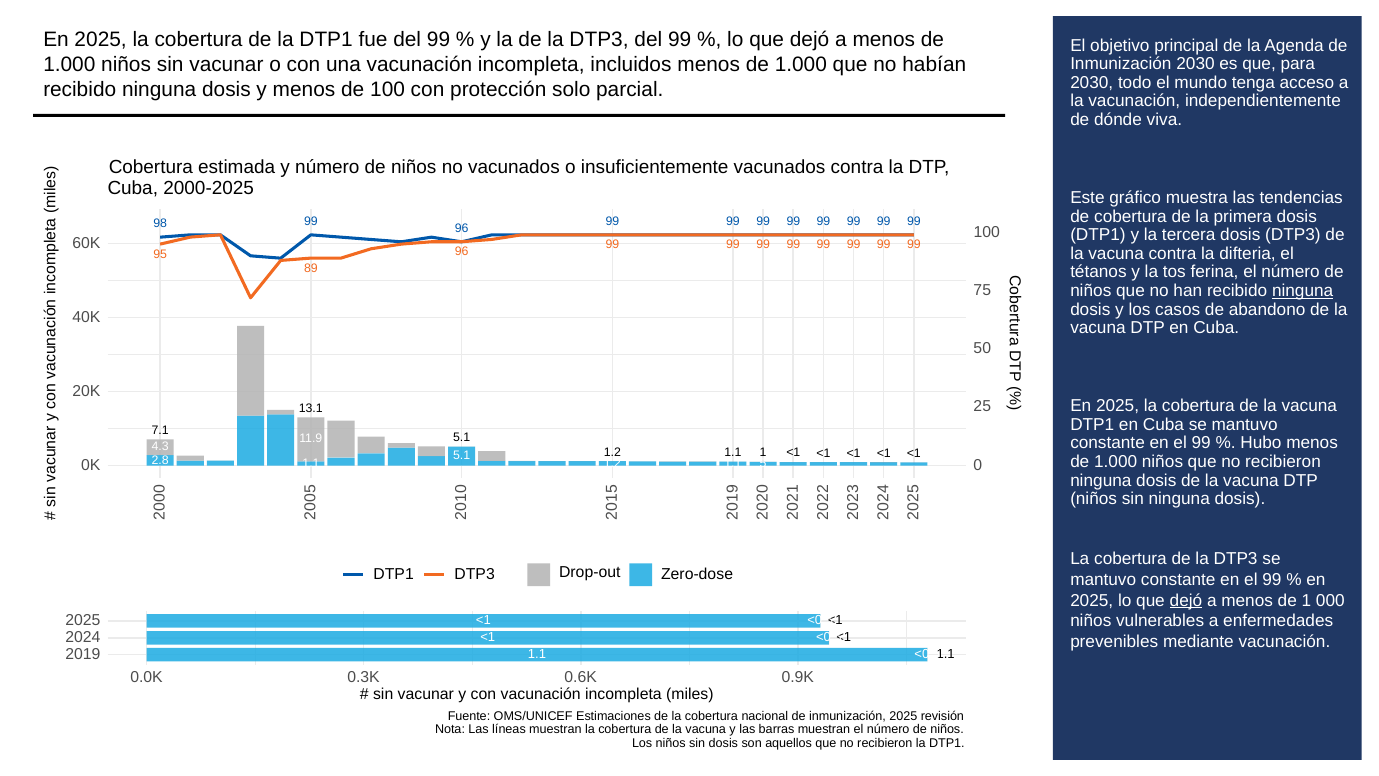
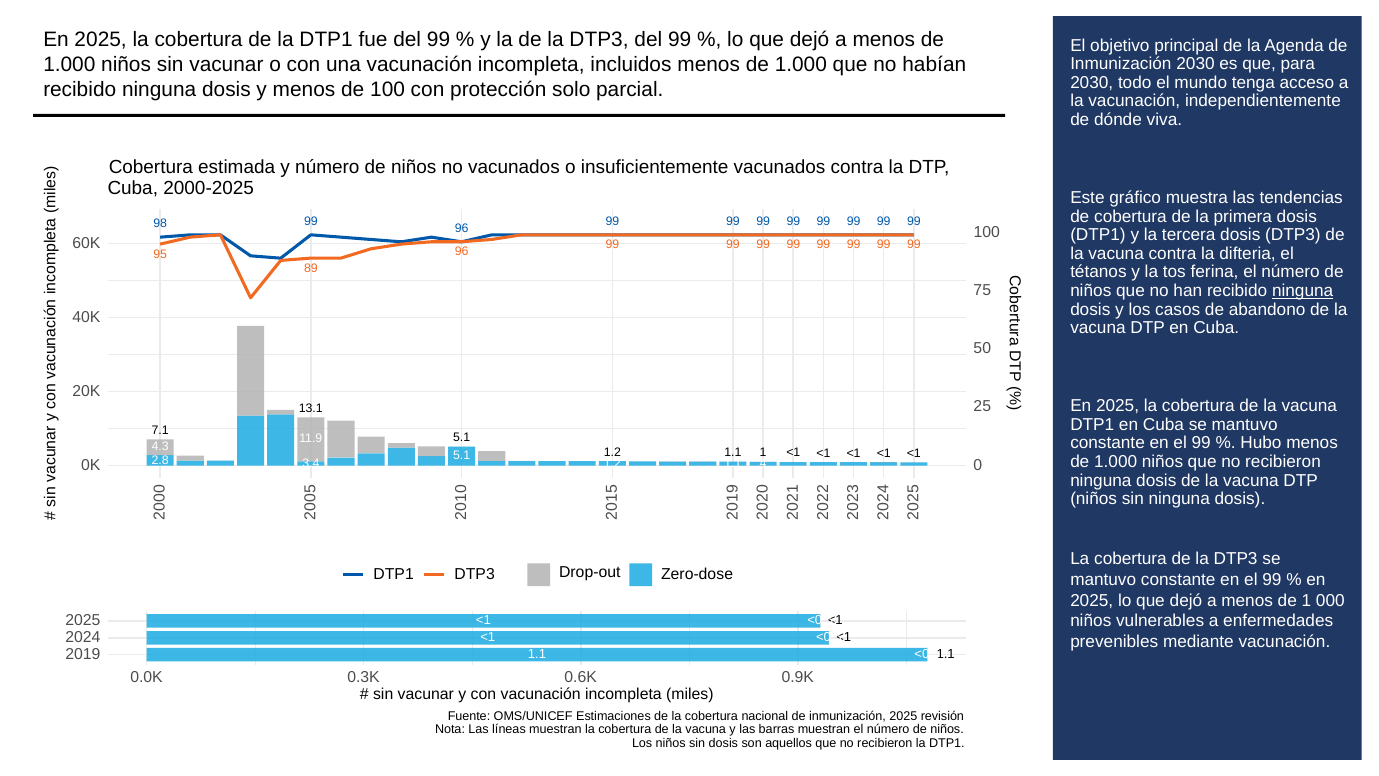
2.8 1.1: 1.1 -> 3.4 (311, 463)
1.1 5: 5 -> 4 (763, 463)
dejó underline: present -> none (1186, 600)
